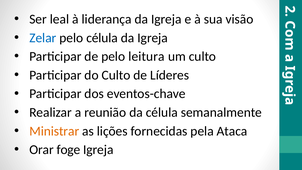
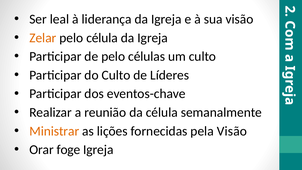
Zelar colour: blue -> orange (43, 38)
leitura: leitura -> células (147, 56)
pela Ataca: Ataca -> Visão (232, 131)
